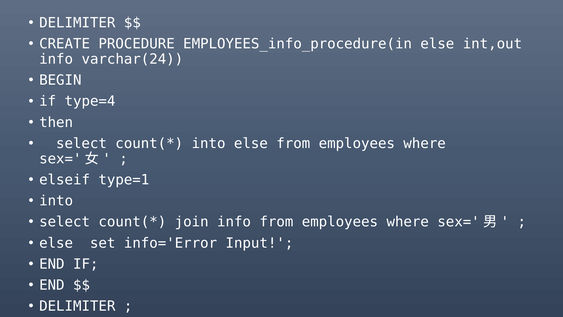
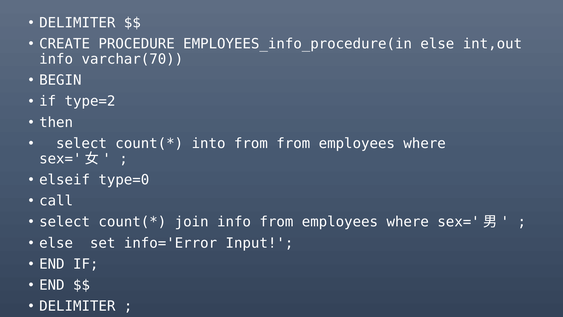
varchar(24: varchar(24 -> varchar(70 (132, 59)
type=4: type=4 -> type=2 (90, 101)
into else: else -> from (251, 143)
type=1: type=1 -> type=0 (124, 180)
into: into -> call (56, 201)
